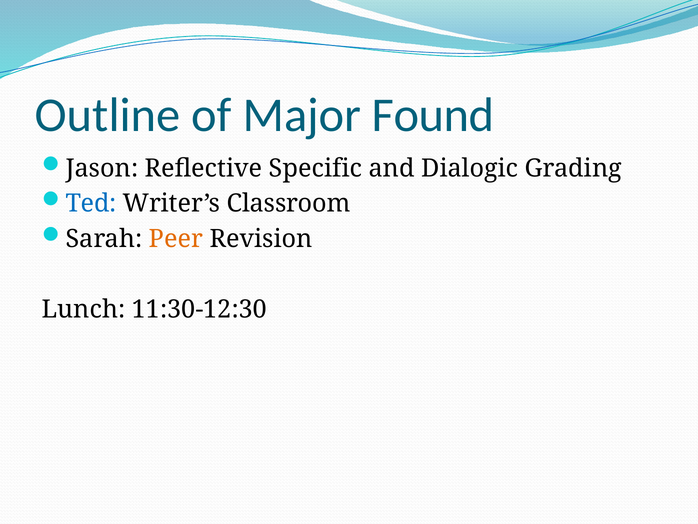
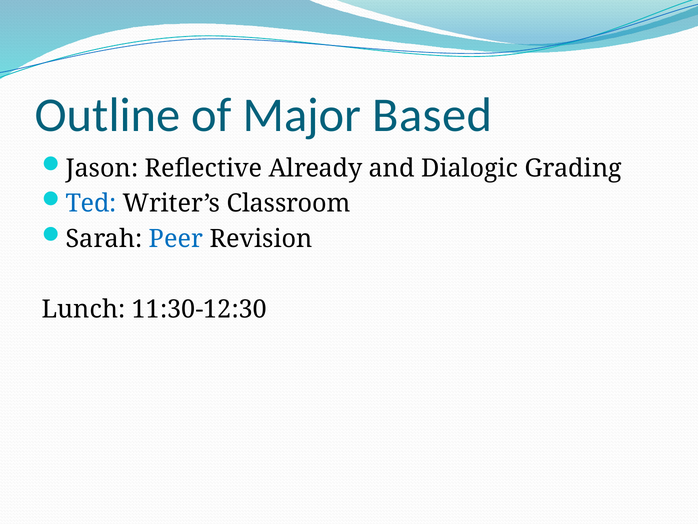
Found: Found -> Based (432, 115)
Specific: Specific -> Already (316, 168)
Peer colour: orange -> blue (176, 239)
